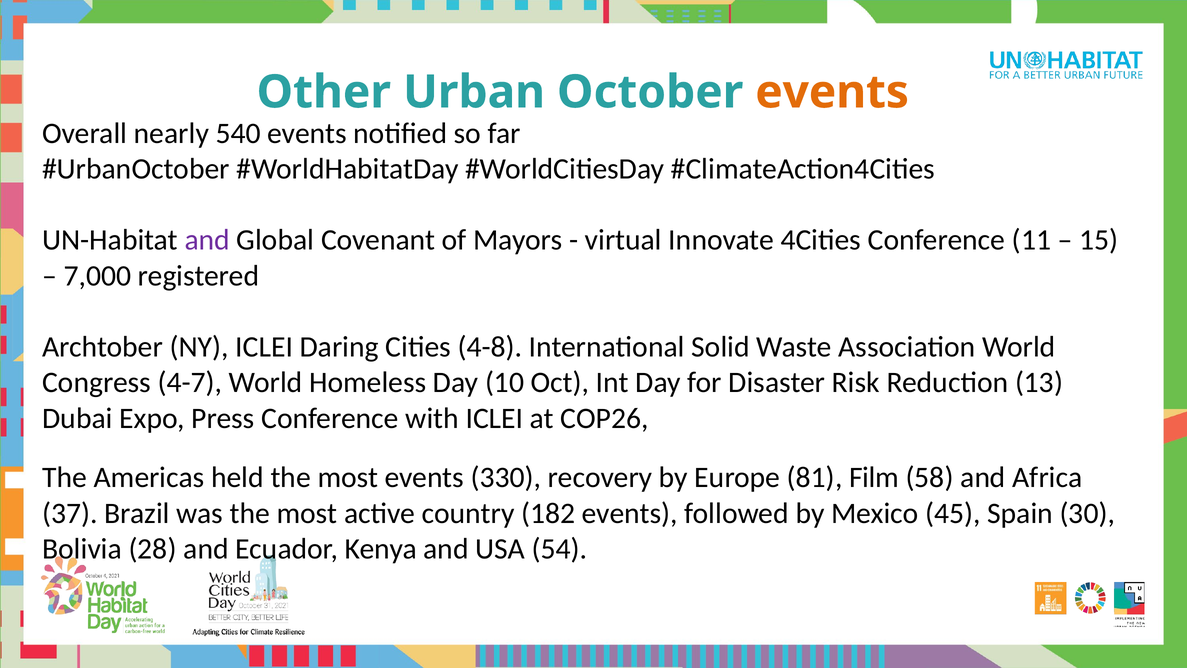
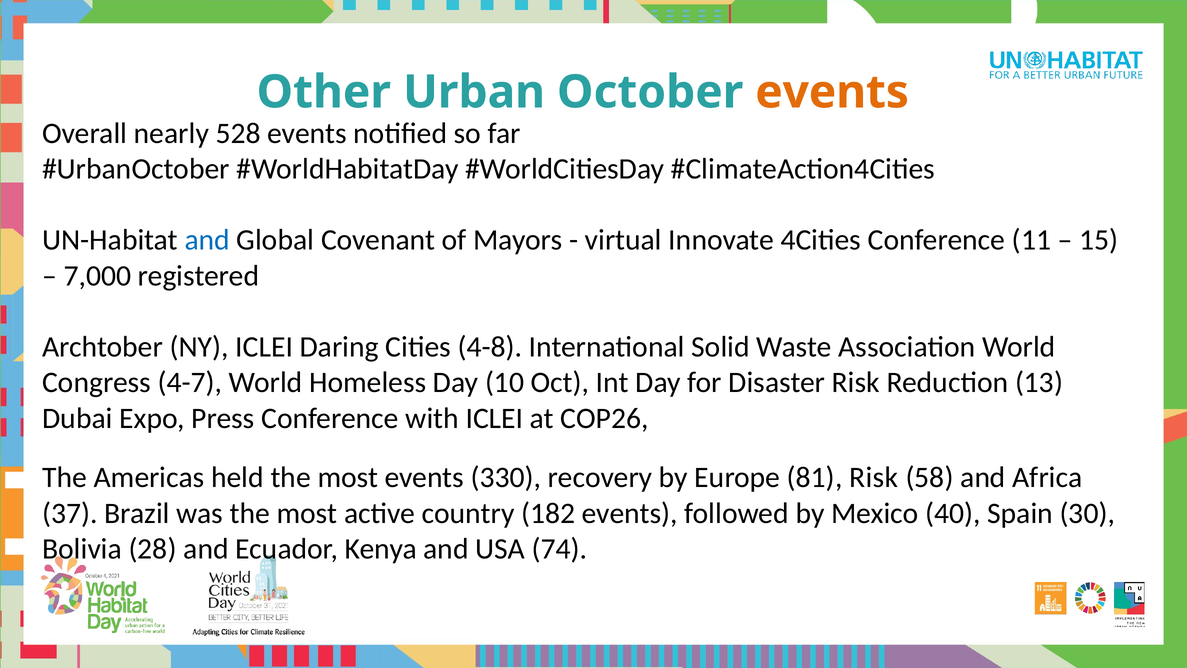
540: 540 -> 528 (238, 133)
and colour: purple -> blue (207, 240)
81 Film: Film -> Risk (874, 477)
45: 45 -> 40 (953, 513)
54: 54 -> 74 (559, 549)
